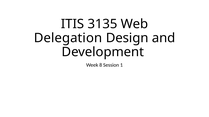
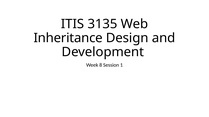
Delegation: Delegation -> Inheritance (68, 38)
